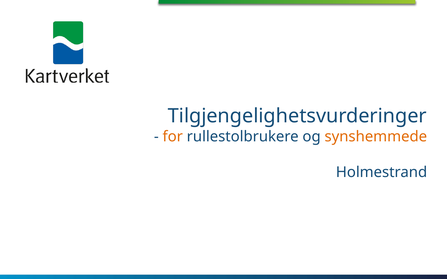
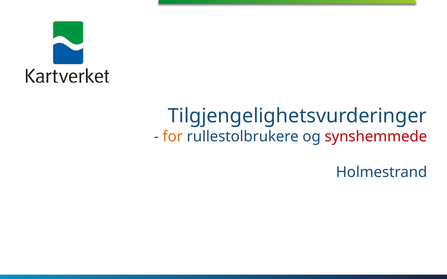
synshemmede colour: orange -> red (376, 137)
